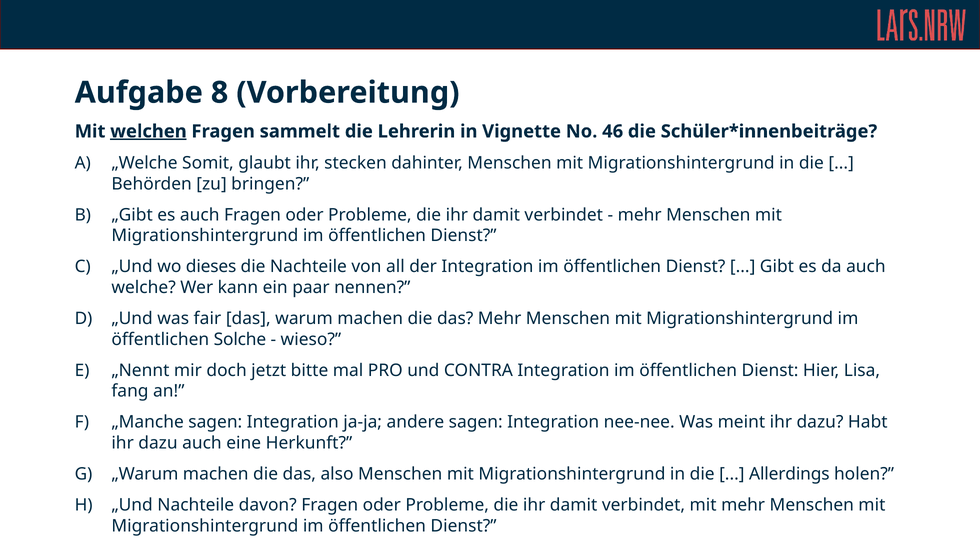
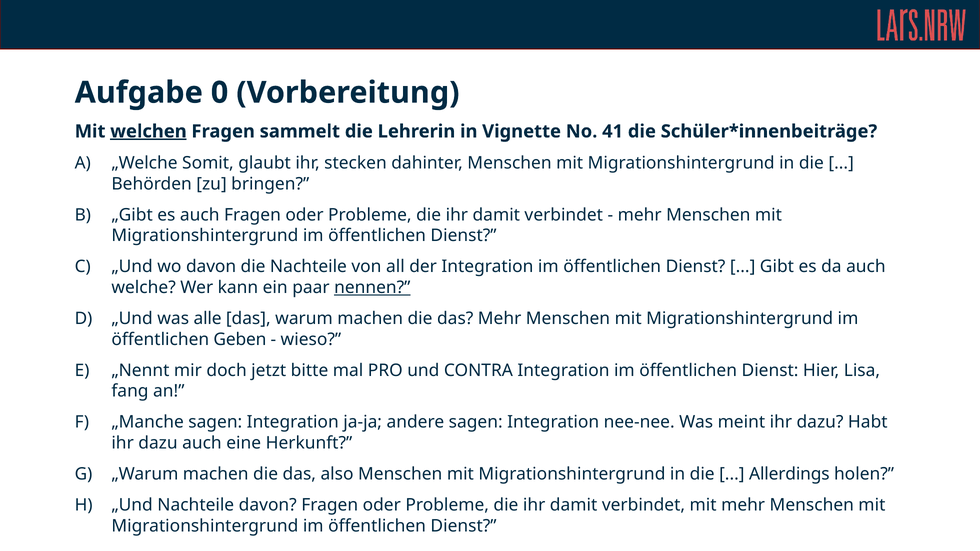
8: 8 -> 0 (220, 93)
46: 46 -> 41 (613, 131)
wo dieses: dieses -> davon (211, 267)
nennen underline: none -> present (372, 288)
fair: fair -> alle (208, 319)
Solche: Solche -> Geben (240, 340)
